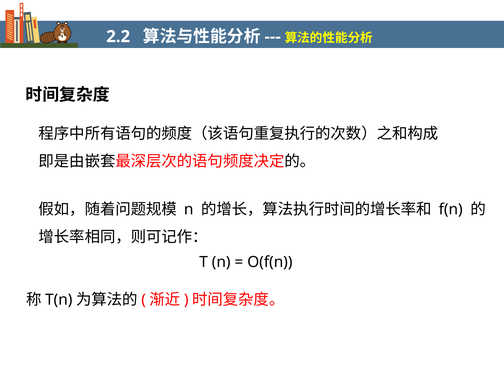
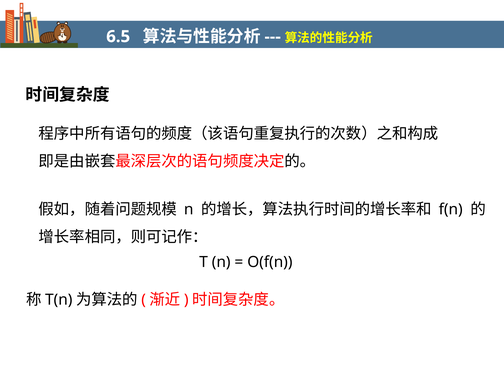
2.2: 2.2 -> 6.5 (118, 37)
